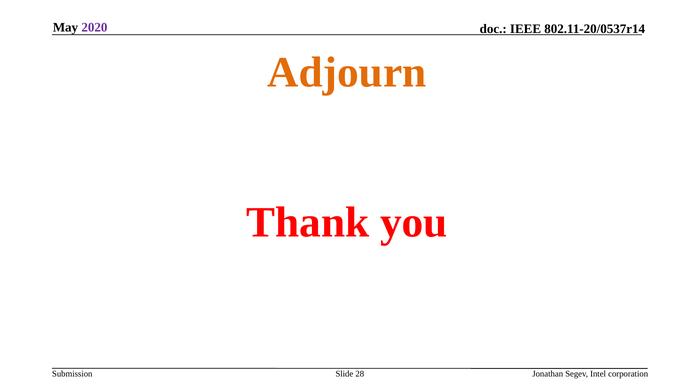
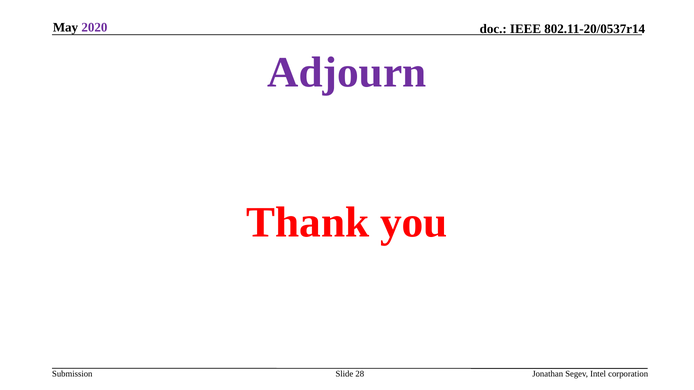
Adjourn colour: orange -> purple (347, 72)
